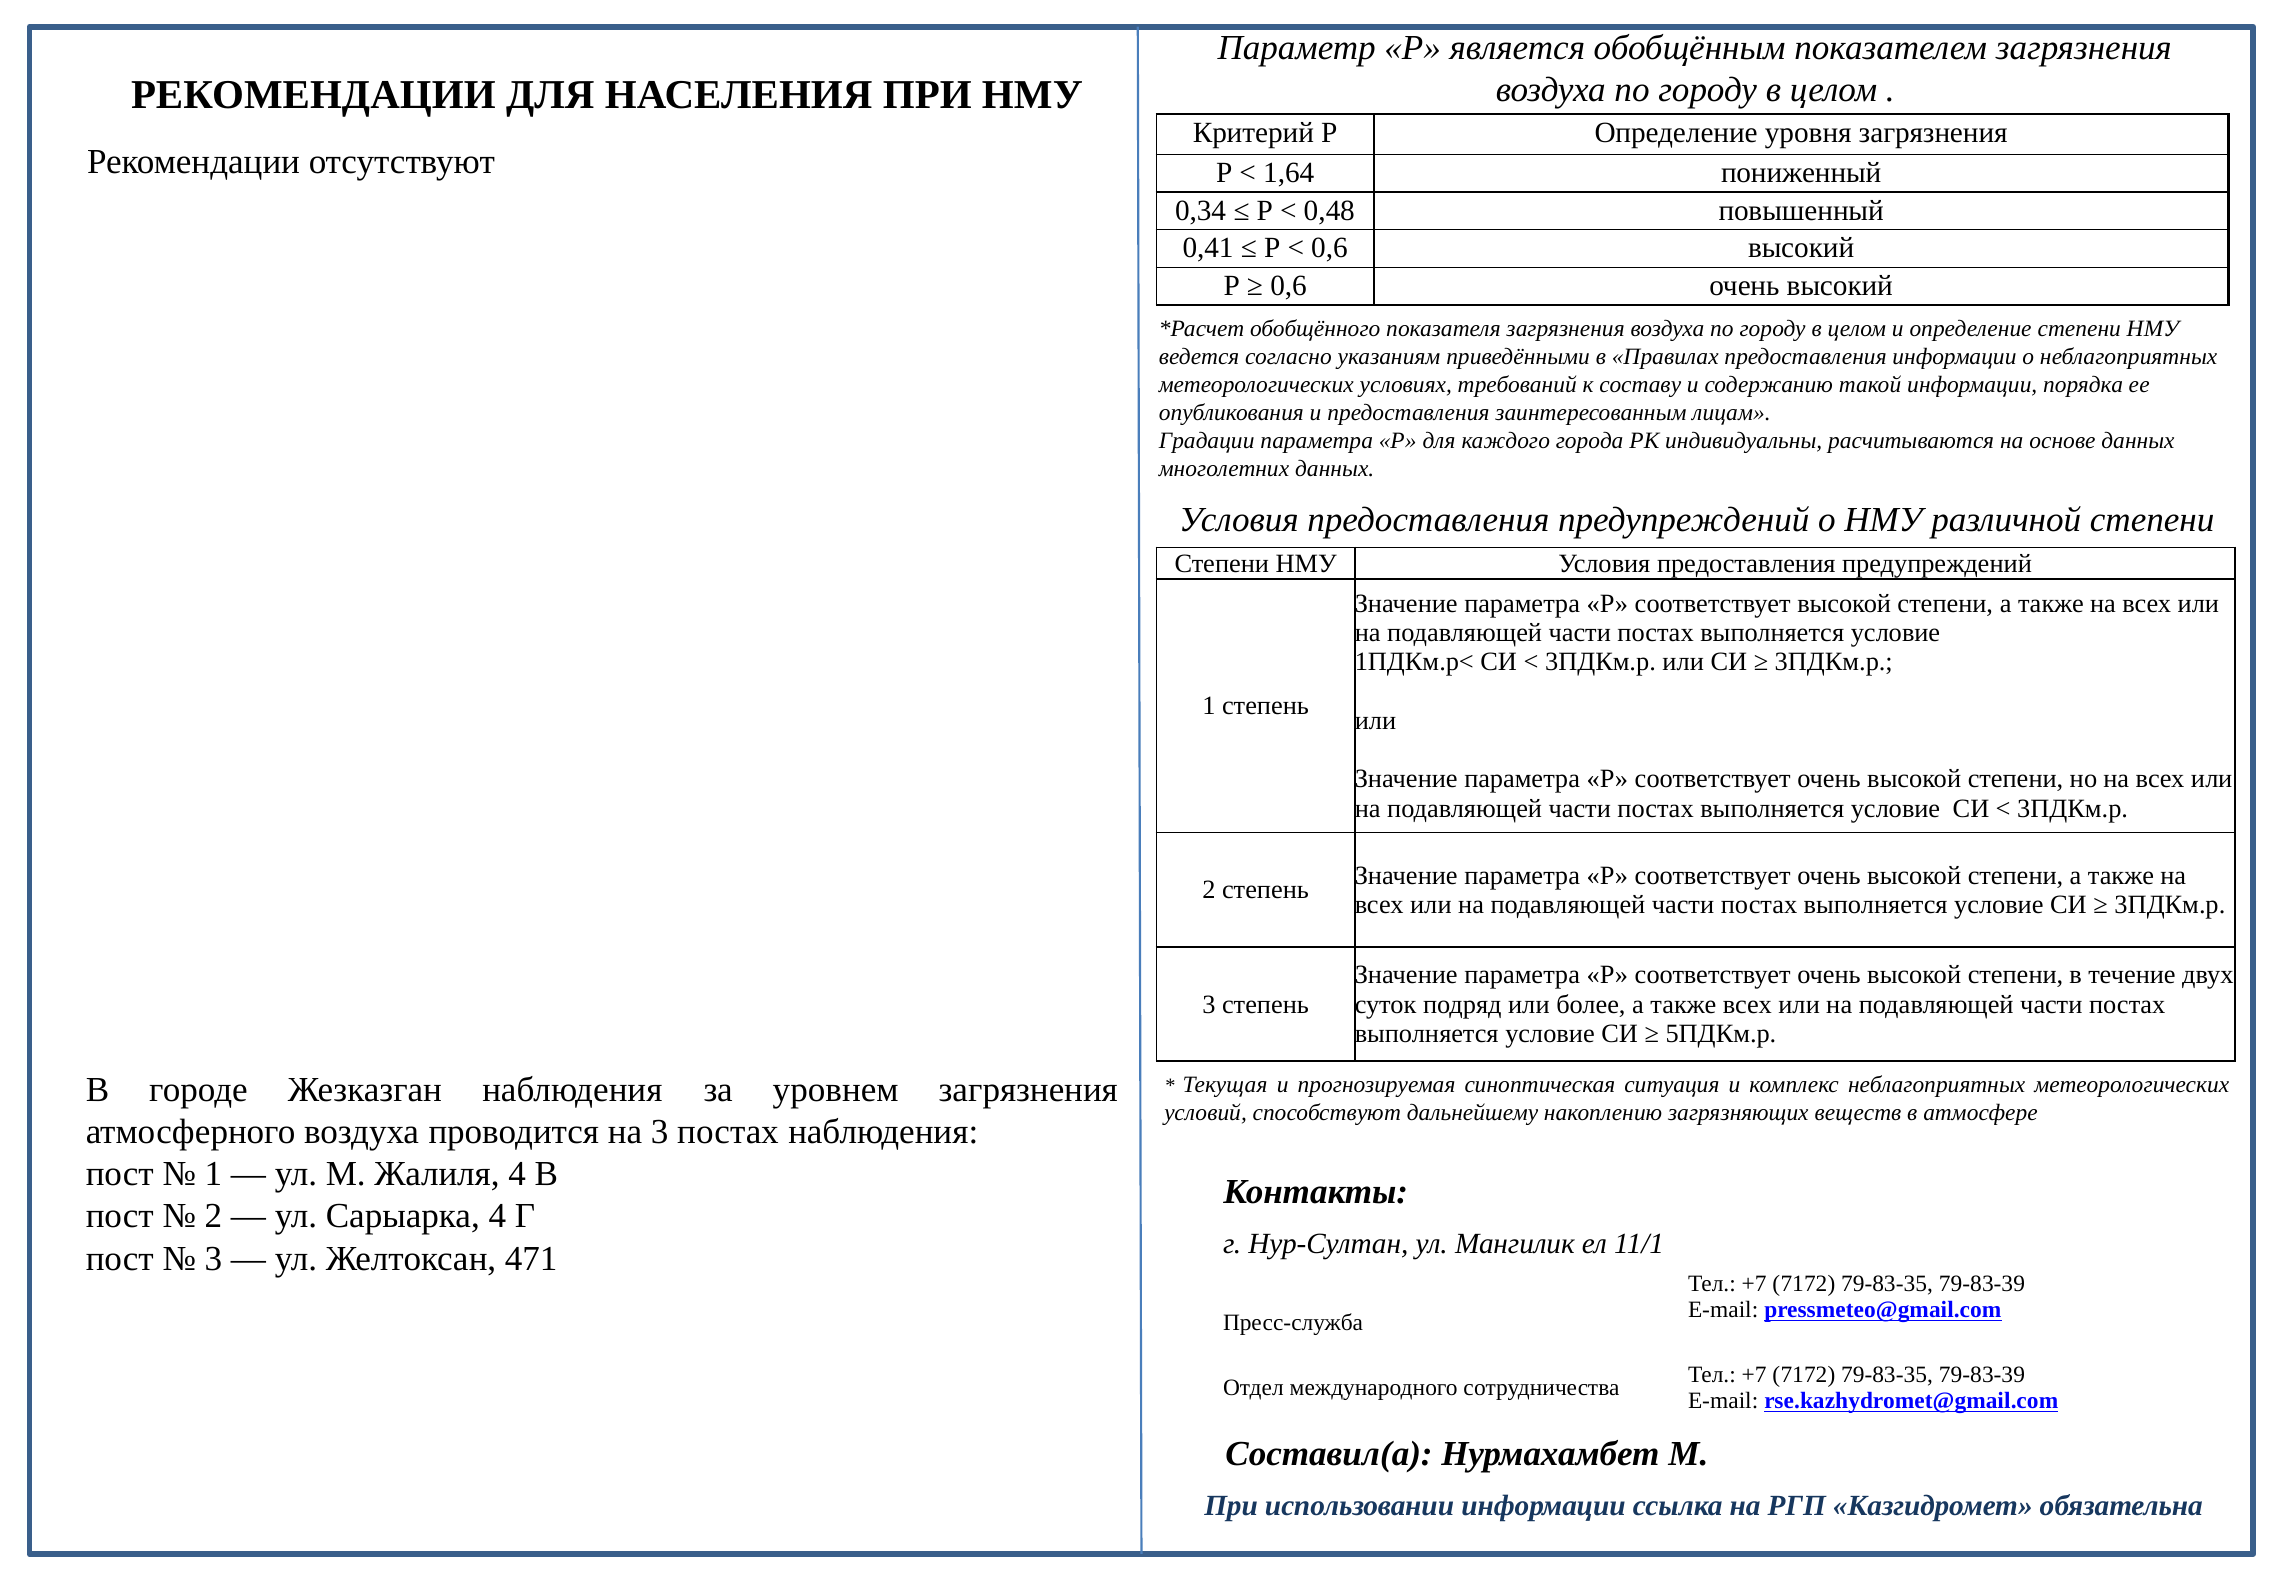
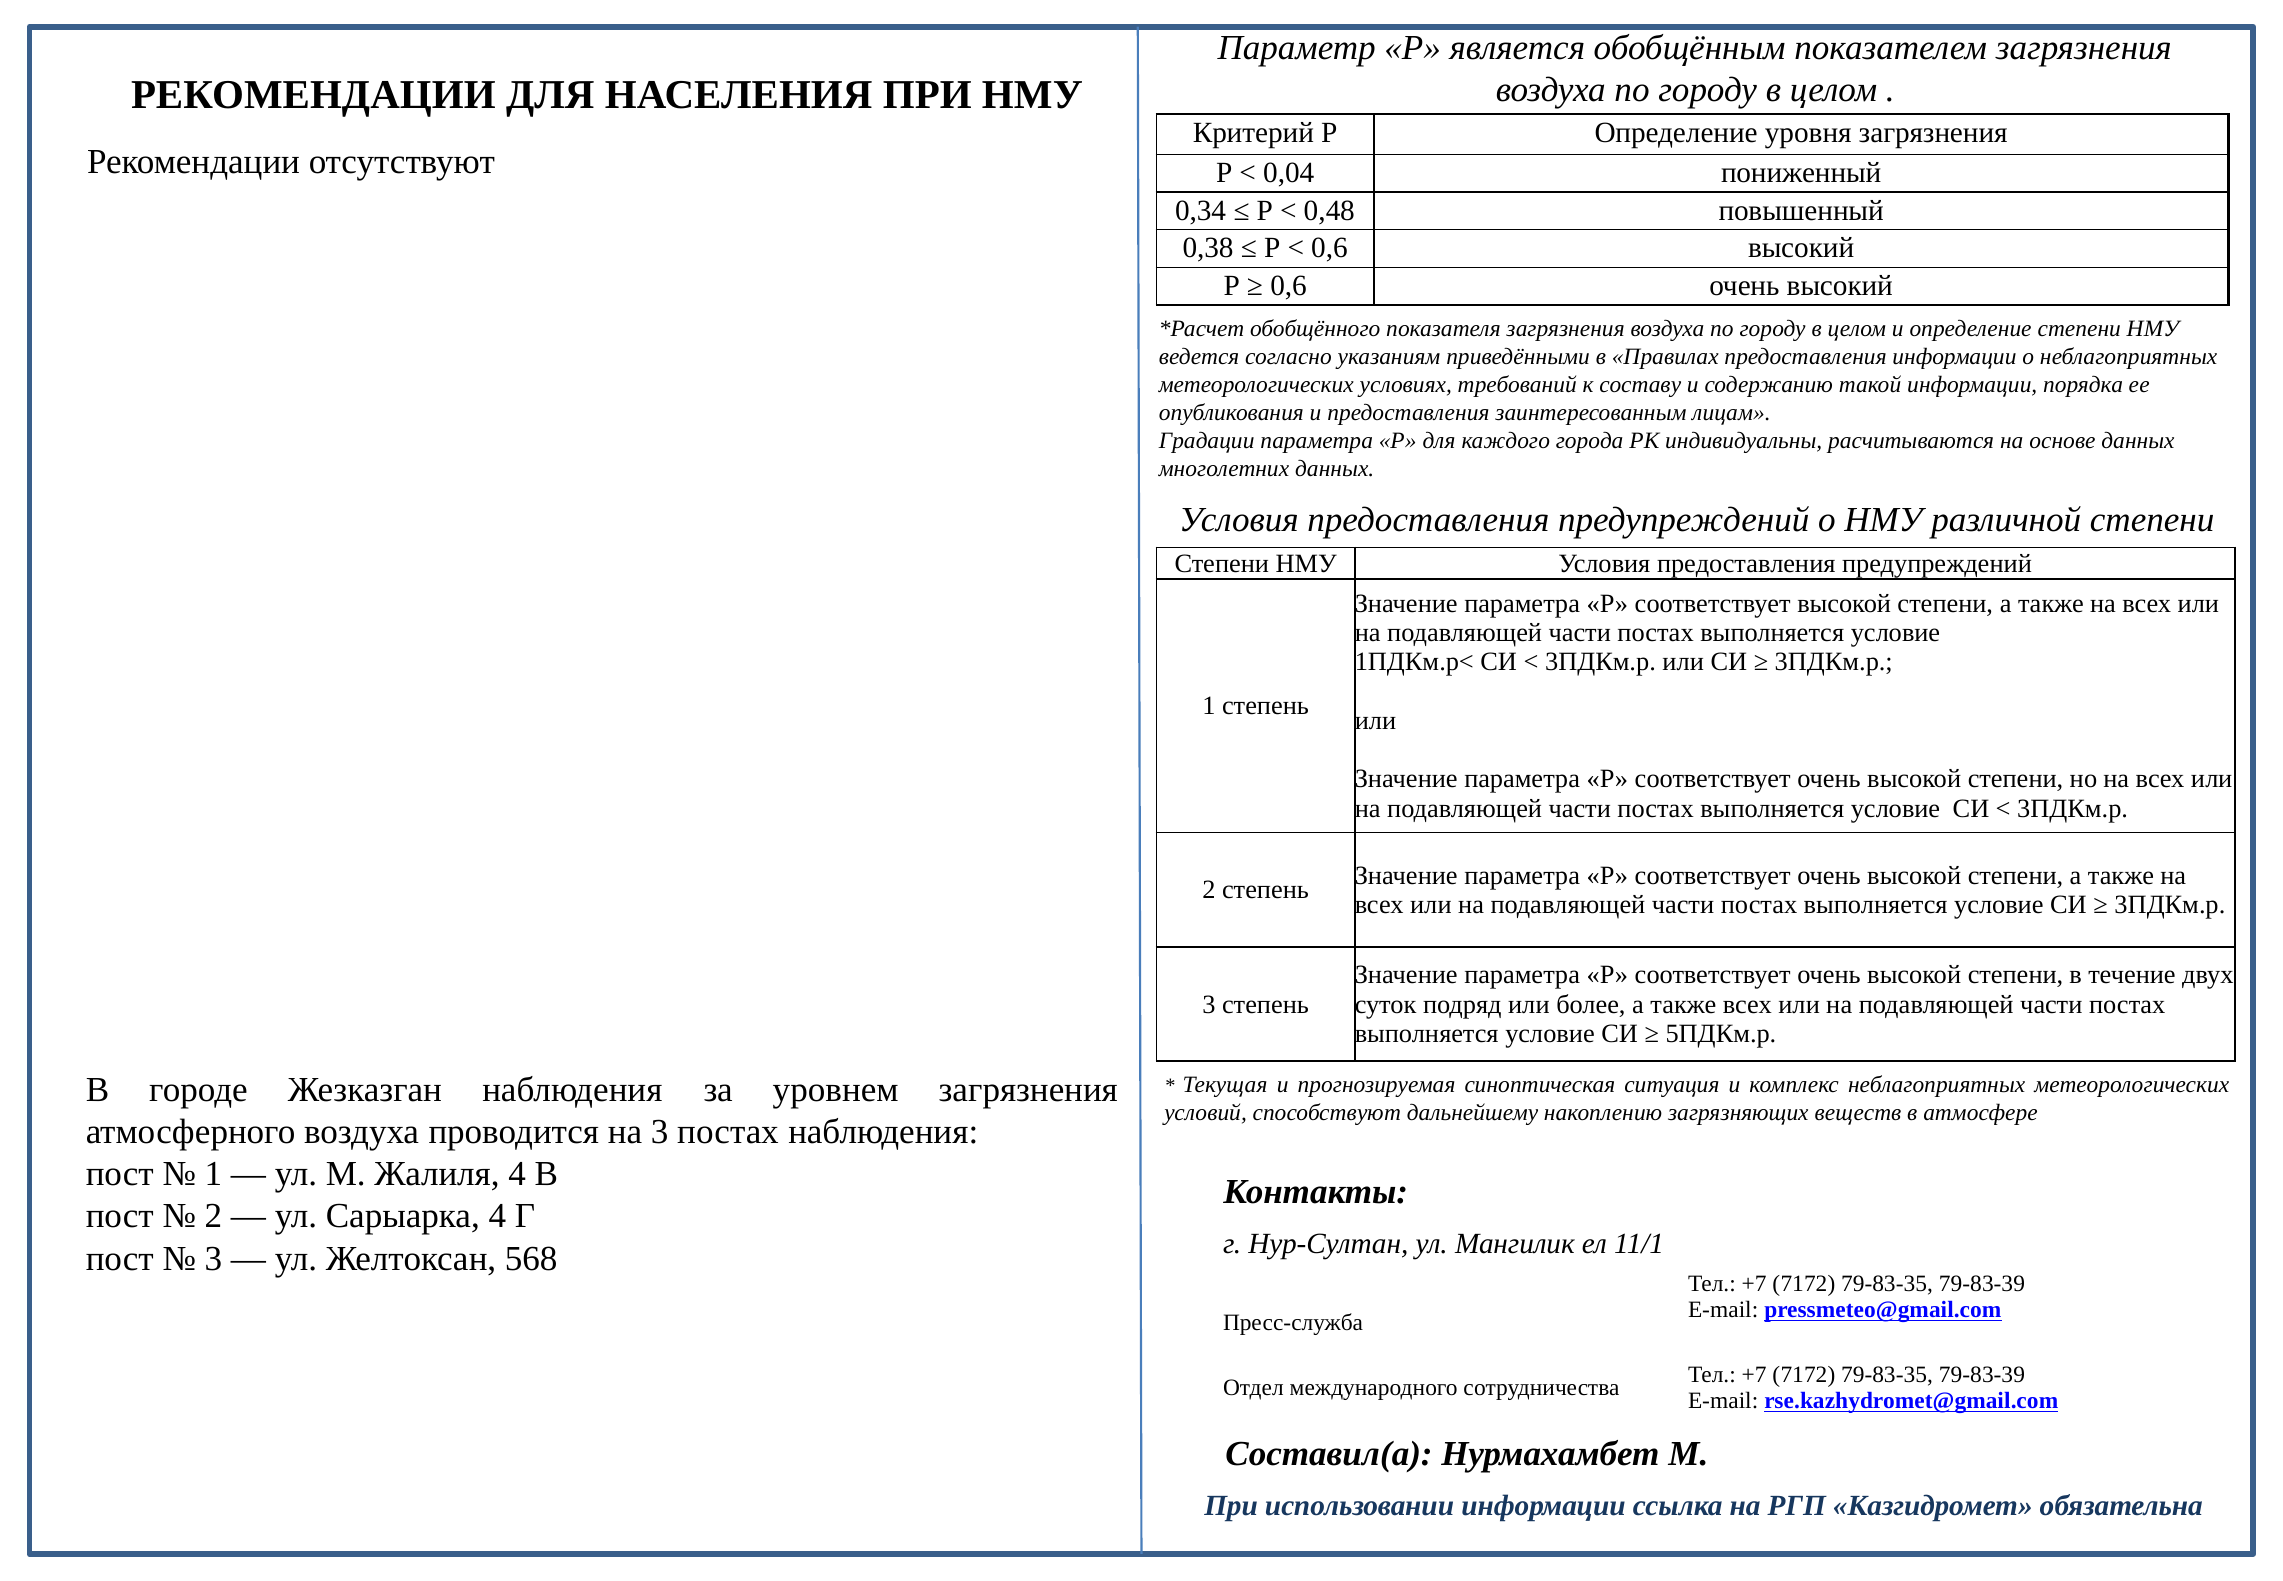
1,64: 1,64 -> 0,04 (1289, 173)
0,41: 0,41 -> 0,38 (1208, 248)
471: 471 -> 568 (531, 1258)
